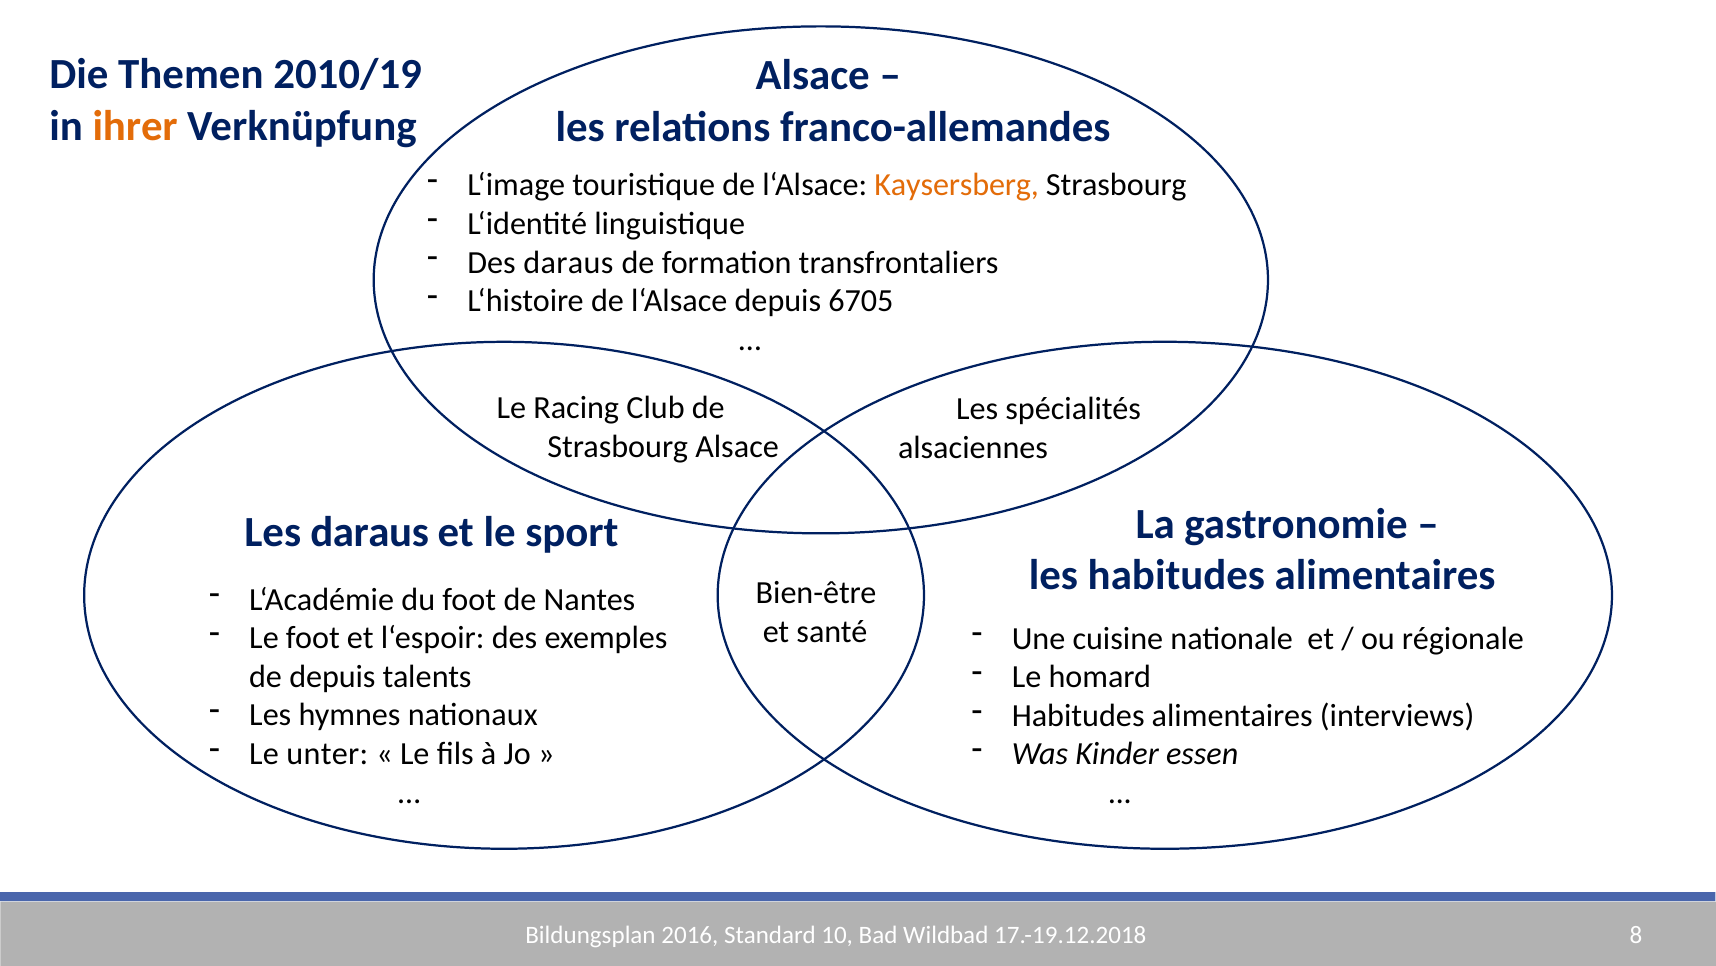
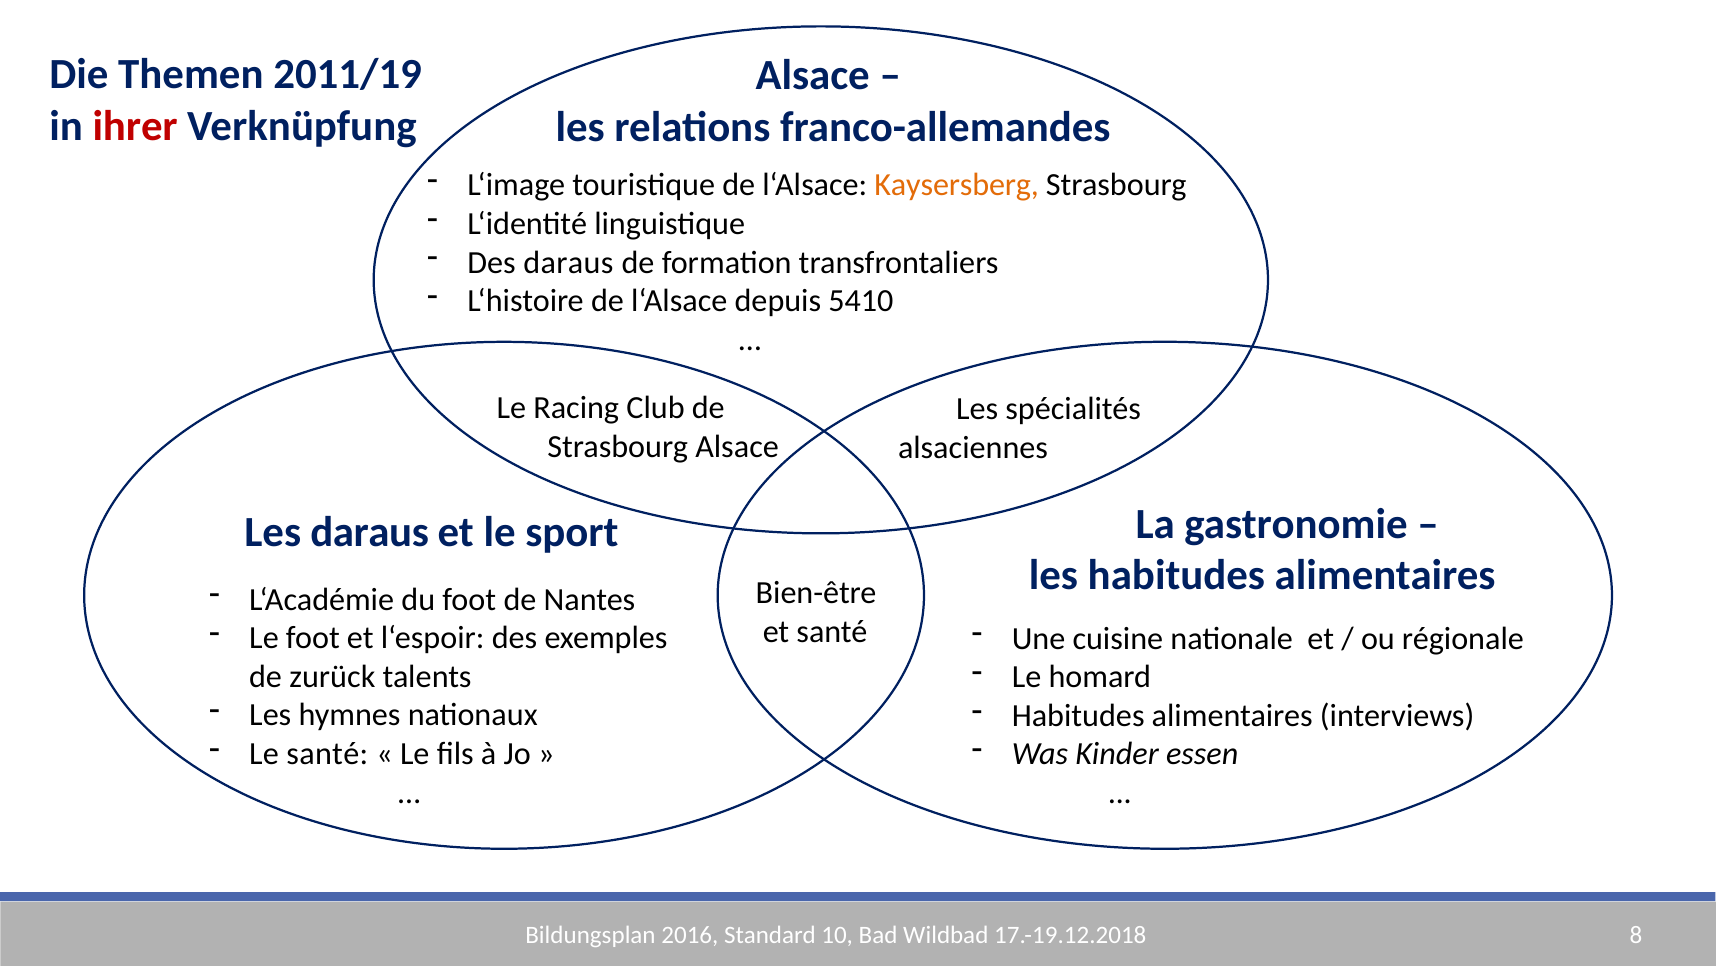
2010/19: 2010/19 -> 2011/19 (348, 75)
ihrer colour: orange -> red (135, 126)
6705: 6705 -> 5410 (861, 301)
de depuis: depuis -> zurück (332, 676)
Le unter: unter -> santé (327, 753)
